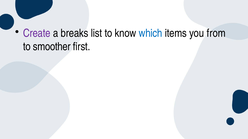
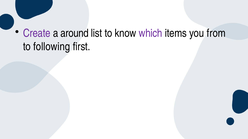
breaks: breaks -> around (75, 33)
which colour: blue -> purple (151, 33)
smoother: smoother -> following (52, 47)
